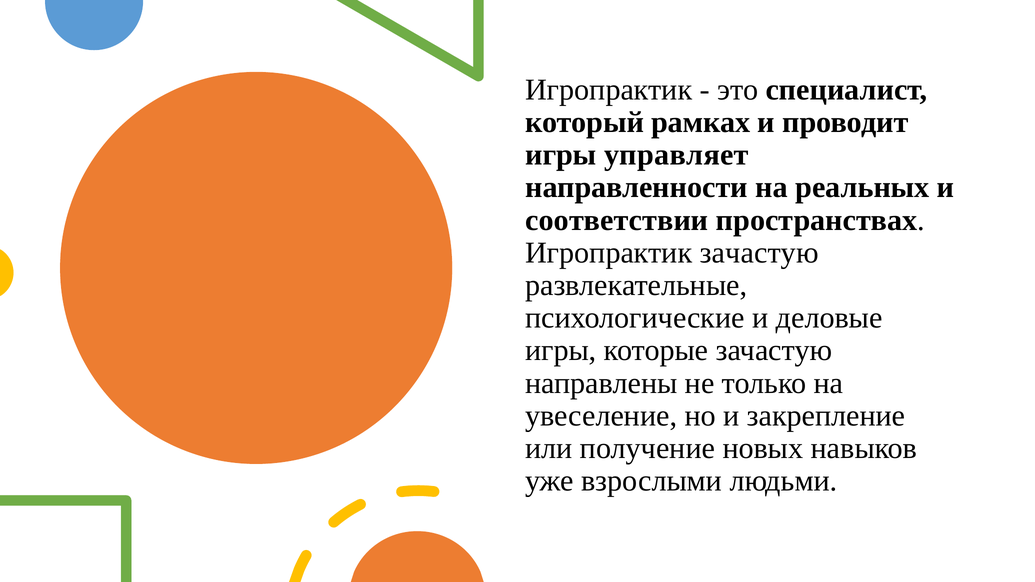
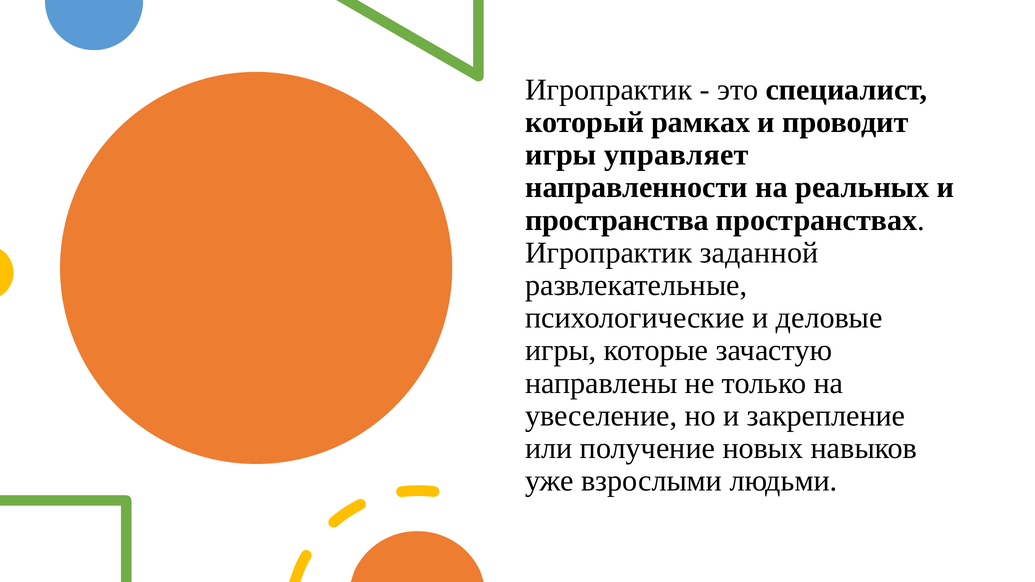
соответствии: соответствии -> пространства (617, 220)
Игропрактик зачастую: зачастую -> заданной (759, 253)
